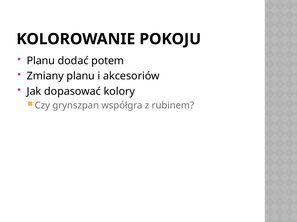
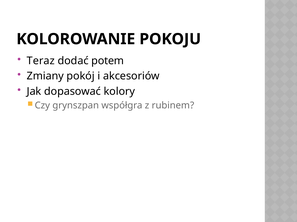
Planu: Planu -> Teraz (41, 61)
Zmiany planu: planu -> pokój (81, 76)
